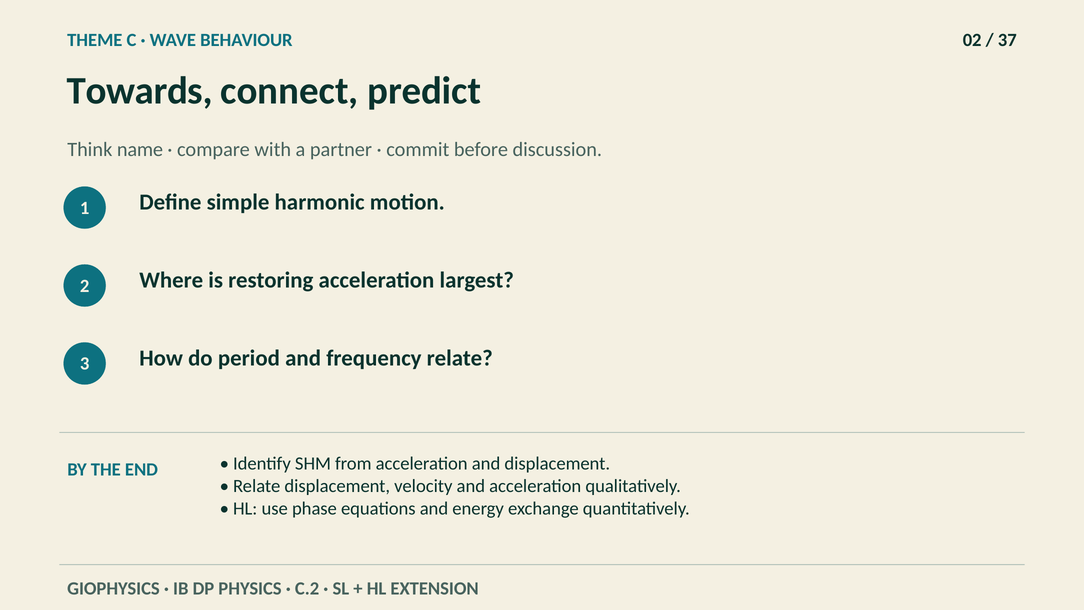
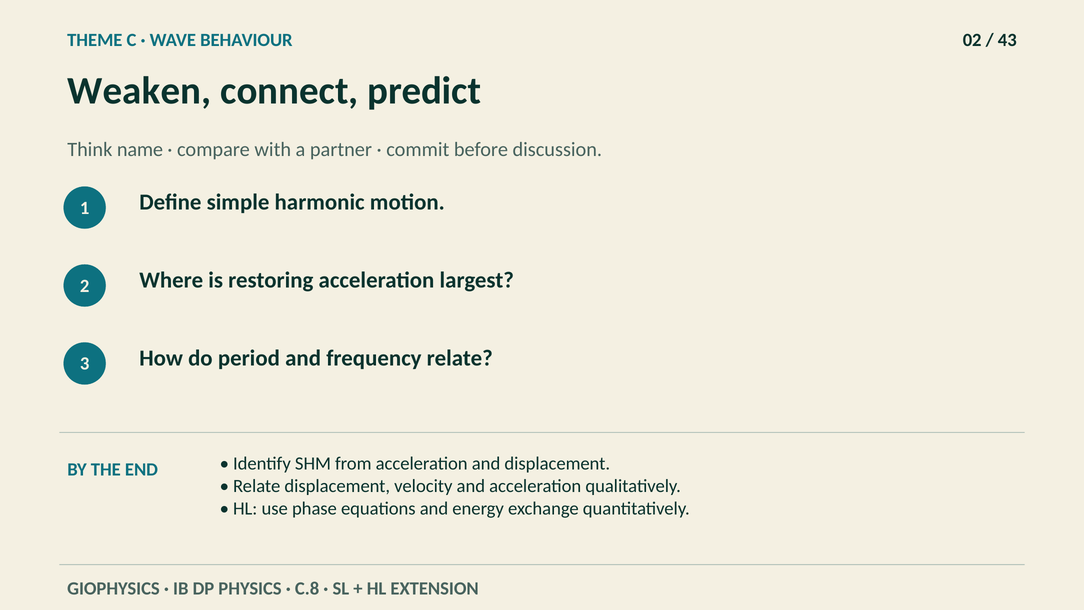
37: 37 -> 43 (1007, 40)
Towards: Towards -> Weaken (139, 91)
C.2: C.2 -> C.8 (307, 588)
